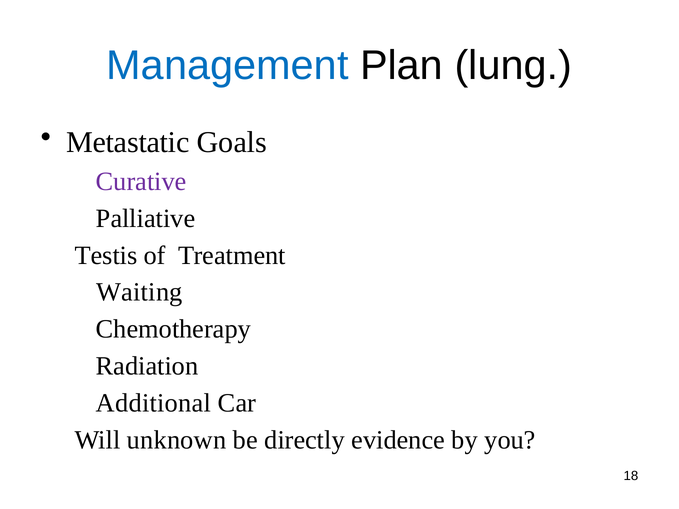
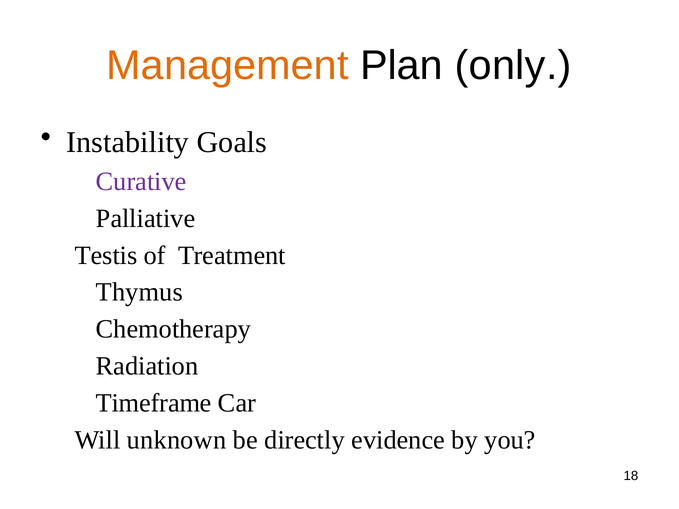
Management colour: blue -> orange (227, 66)
lung: lung -> only (513, 66)
Metastatic: Metastatic -> Instability (128, 142)
Waiting: Waiting -> Thymus (139, 292)
Additional: Additional -> Timeframe (154, 403)
